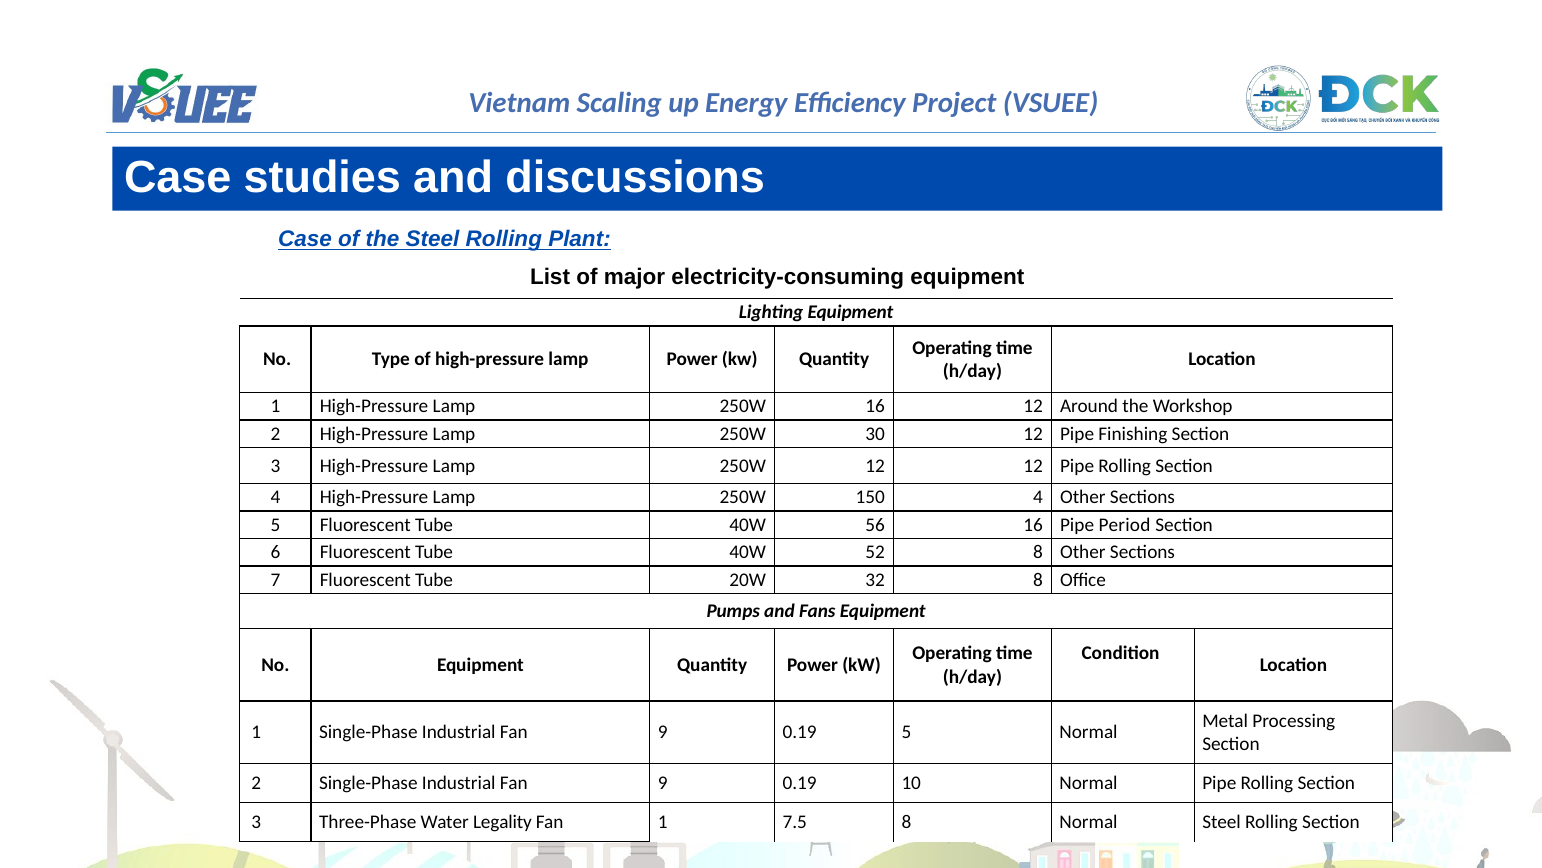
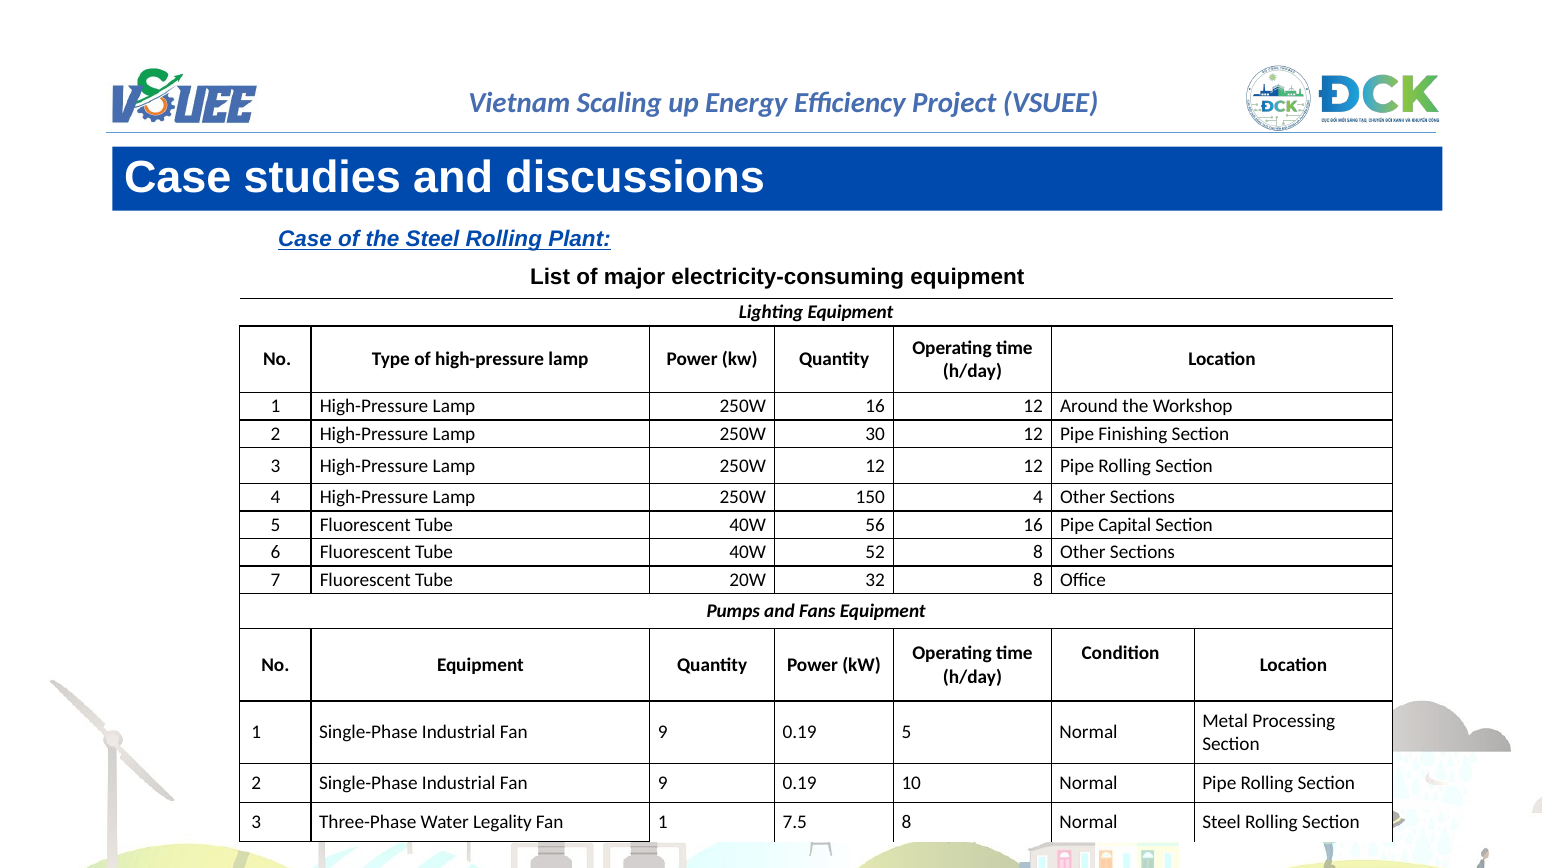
Period: Period -> Capital (1125, 525)
